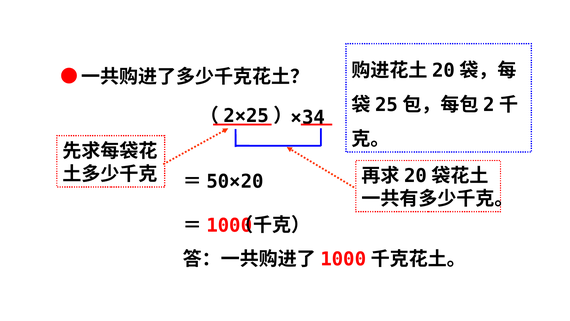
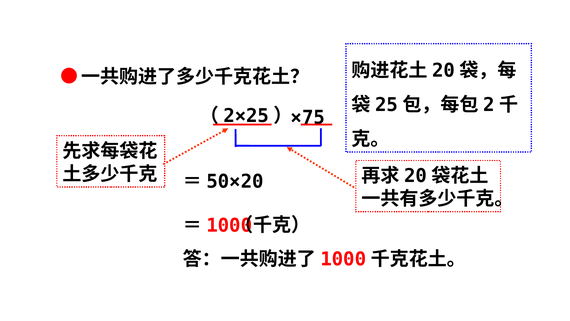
×34: ×34 -> ×75 (308, 117)
